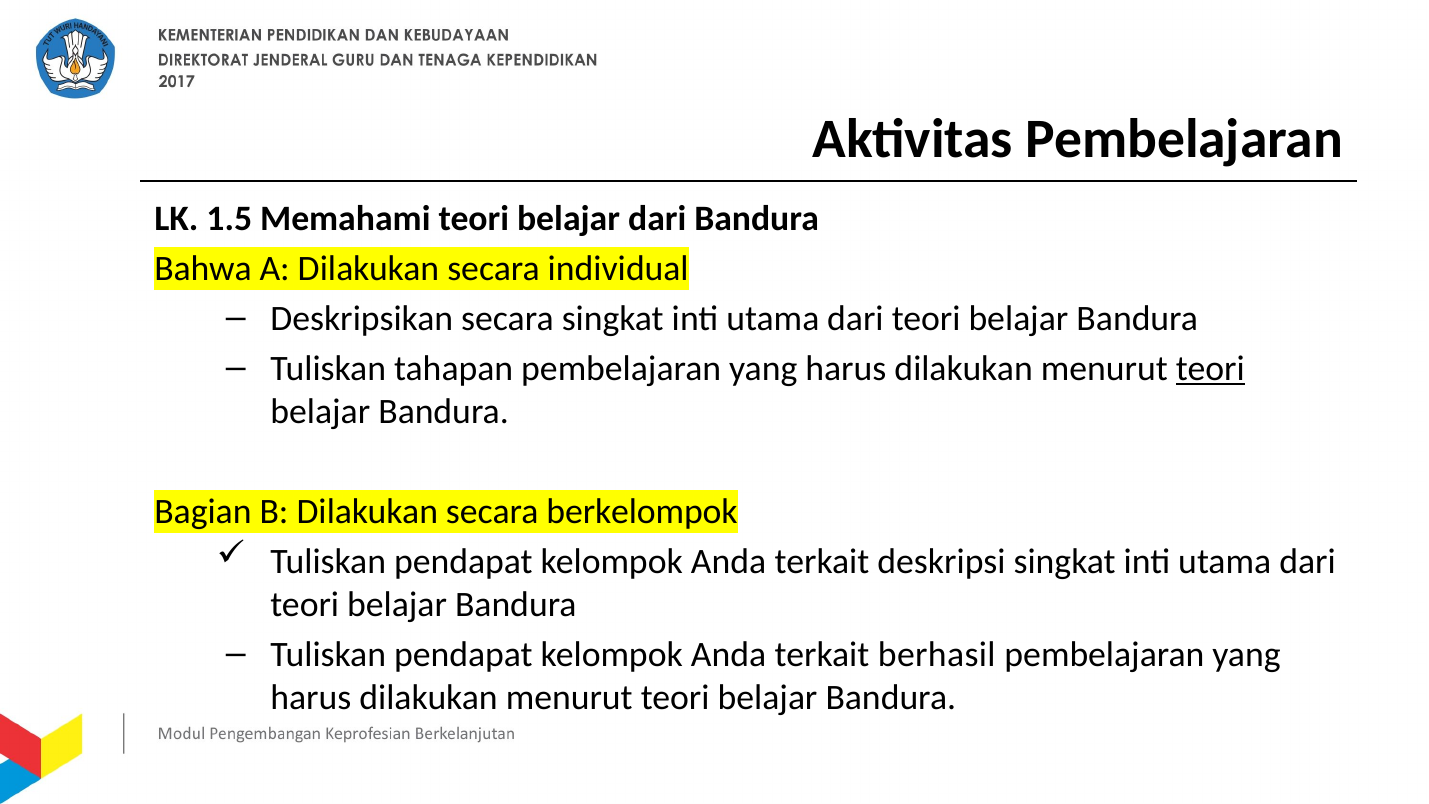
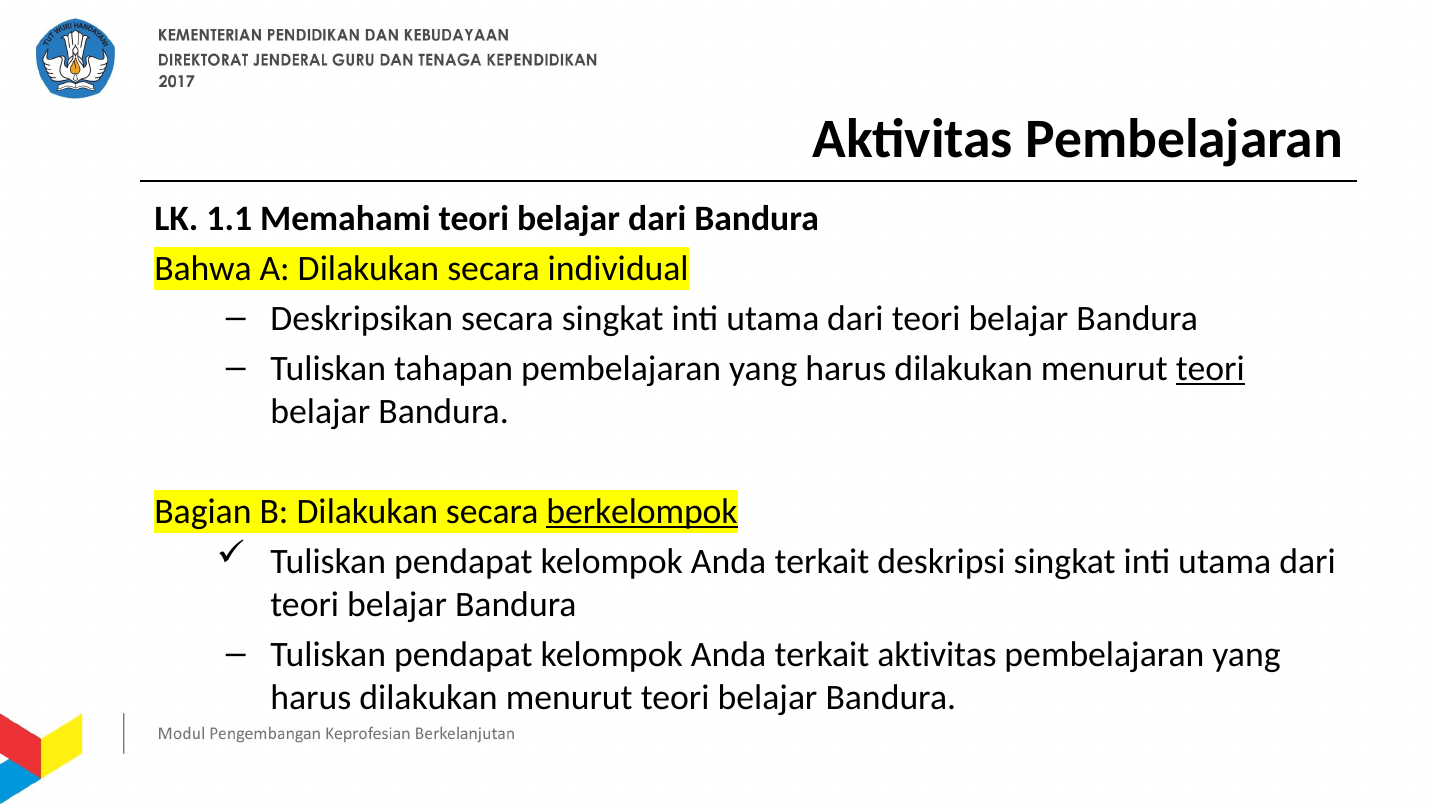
1.5: 1.5 -> 1.1 (229, 219)
berkelompok underline: none -> present (642, 512)
terkait berhasil: berhasil -> aktivitas (937, 654)
